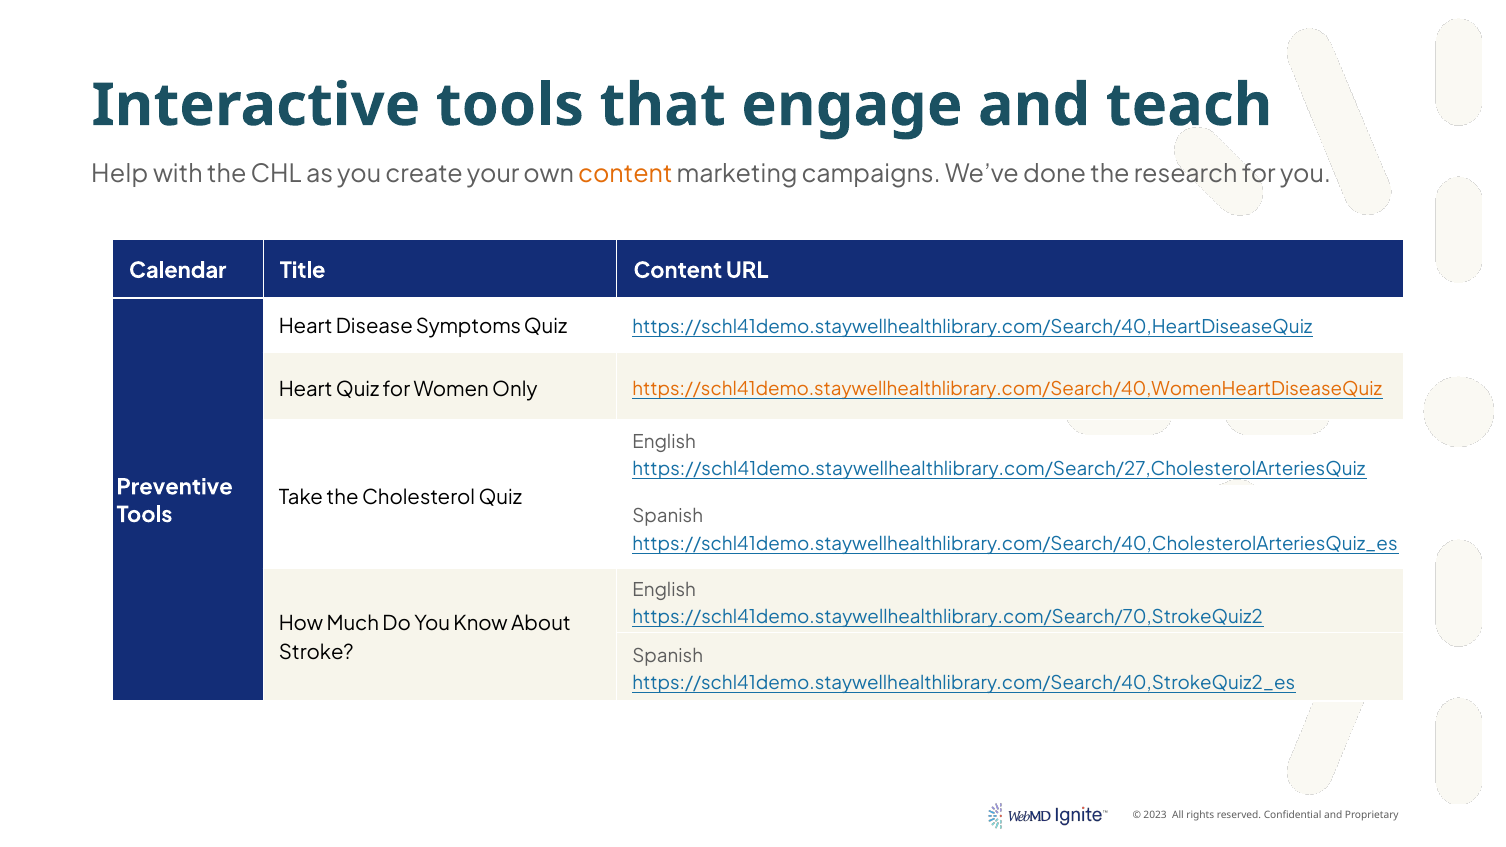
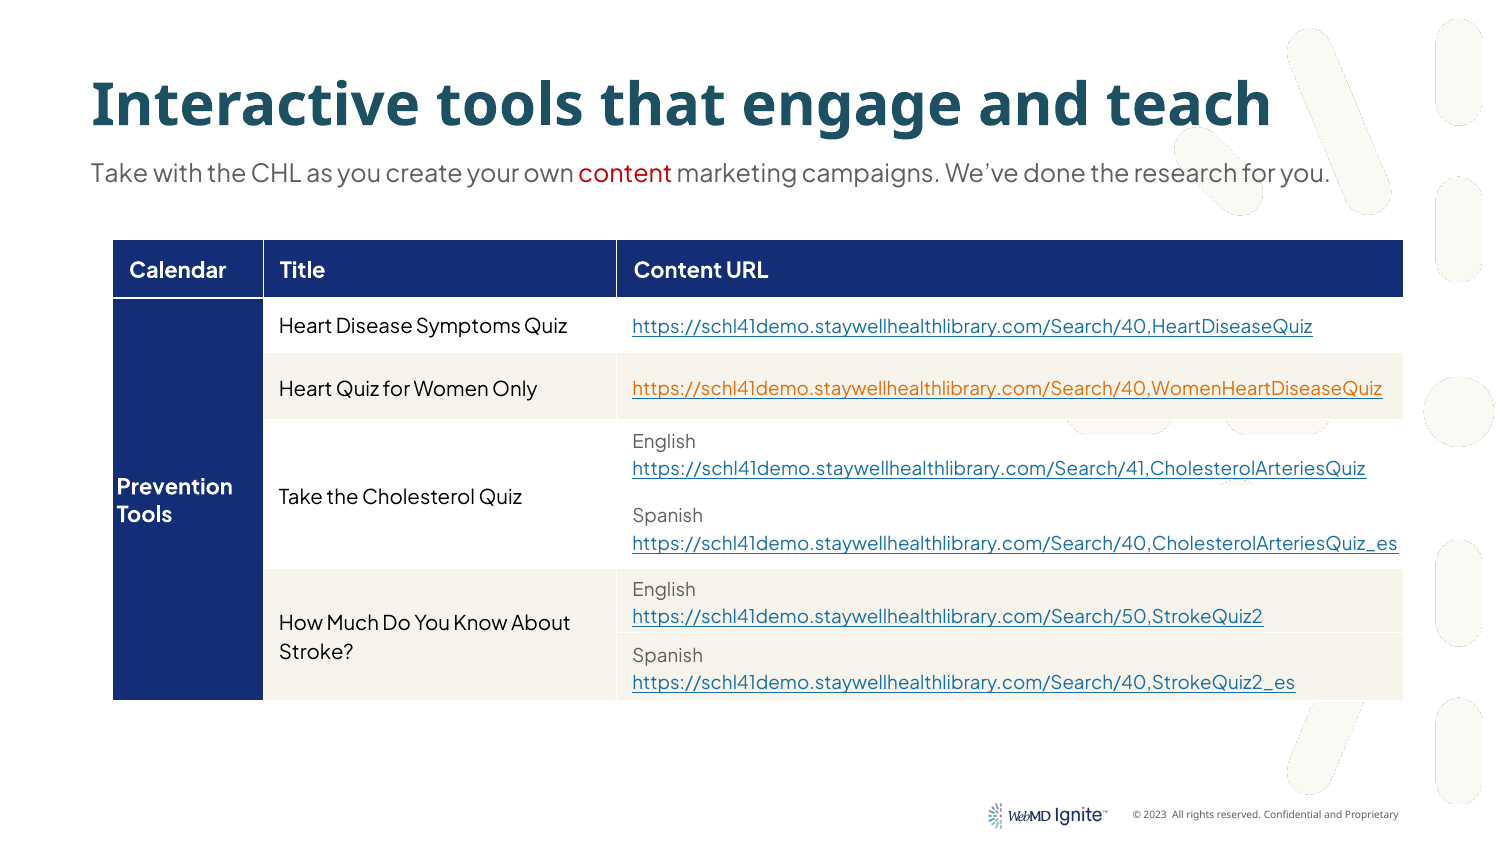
Help: Help -> Take (120, 174)
content colour: orange -> red (625, 174)
https://schl41demo.staywellhealthlibrary.com/Search/27,CholesterolArteriesQuiz: https://schl41demo.staywellhealthlibrary.com/Search/27,CholesterolArteriesQuiz -> https://schl41demo.staywellhealthlibrary.com/Search/41,CholesterolArteriesQuiz (999, 469)
Preventive: Preventive -> Prevention (175, 487)
https://schl41demo.staywellhealthlibrary.com/Search/70,StrokeQuiz2: https://schl41demo.staywellhealthlibrary.com/Search/70,StrokeQuiz2 -> https://schl41demo.staywellhealthlibrary.com/Search/50,StrokeQuiz2 (948, 617)
